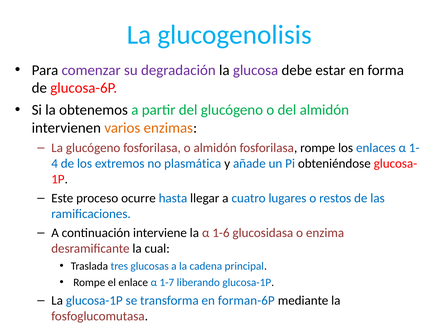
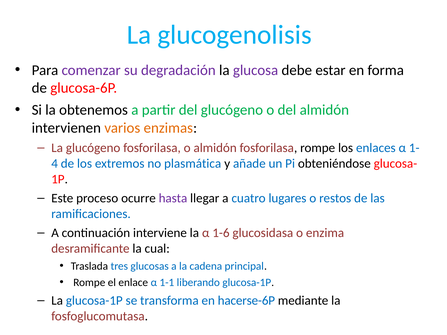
hasta colour: blue -> purple (173, 198)
1-7: 1-7 -> 1-1 (167, 283)
forman-6P: forman-6P -> hacerse-6P (246, 301)
